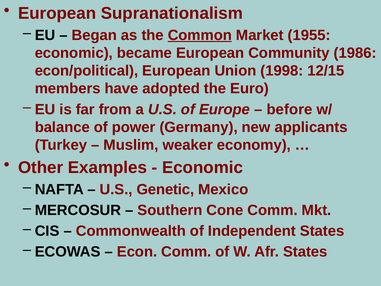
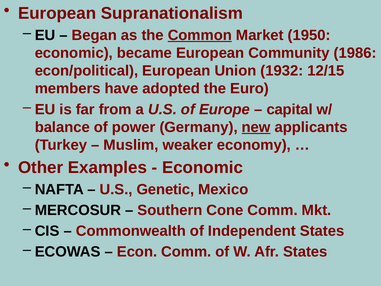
1955: 1955 -> 1950 (309, 35)
1998: 1998 -> 1932 (282, 71)
before: before -> capital (290, 109)
new underline: none -> present (256, 127)
